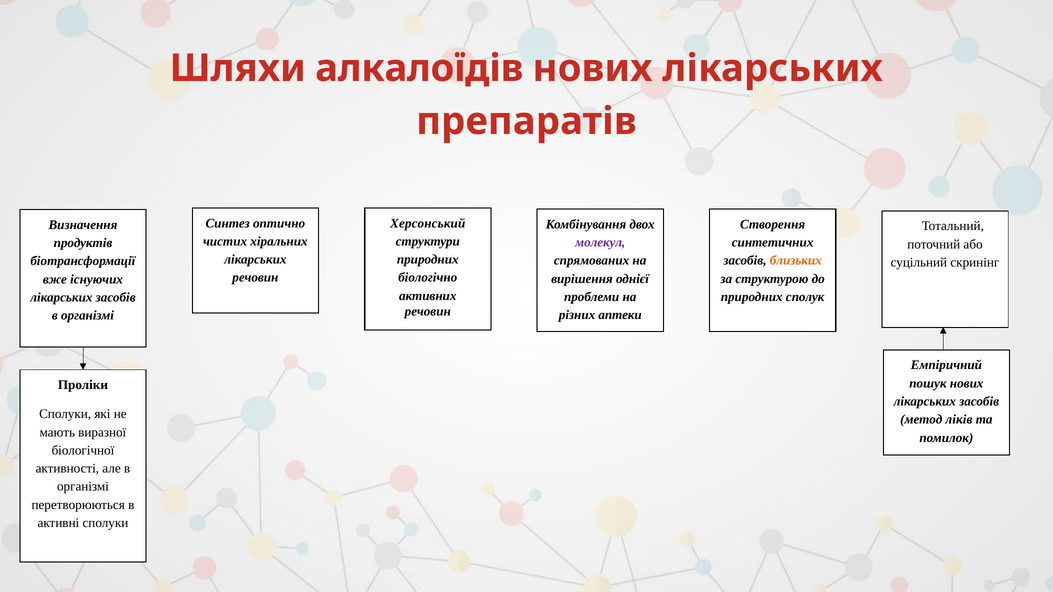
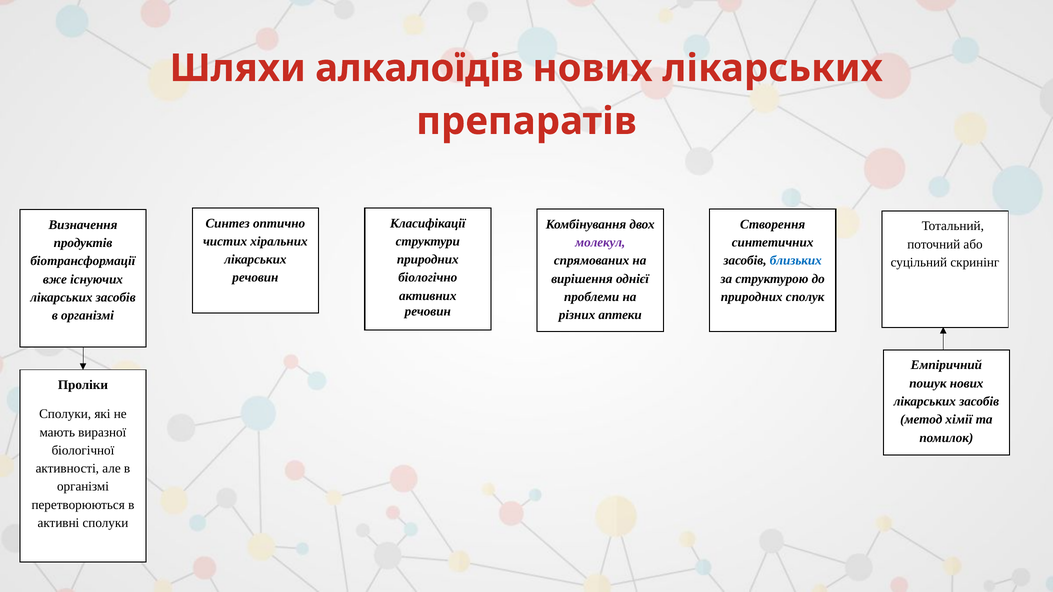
Херсонський: Херсонський -> Класифікації (428, 223)
близьких colour: orange -> blue (796, 261)
ліків: ліків -> хімії (959, 420)
